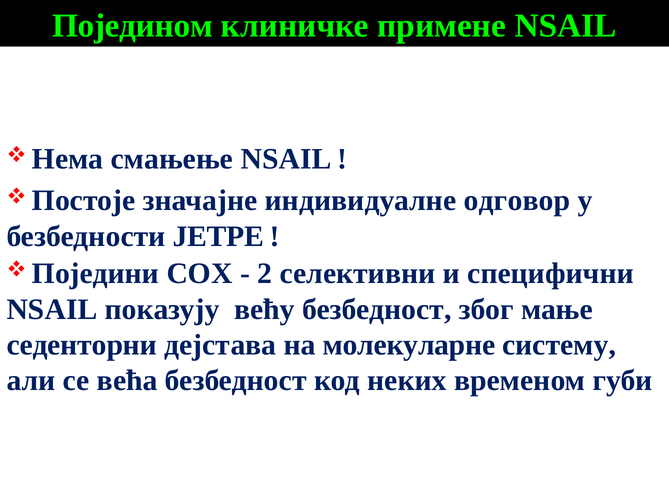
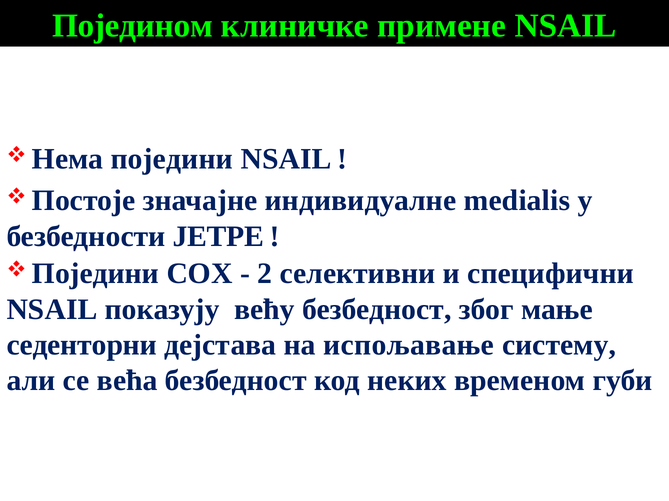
Нема смањење: смањење -> поједини (172, 159)
одговор: одговор -> medialis (517, 201)
молекуларне: молекуларне -> испољавање (409, 345)
